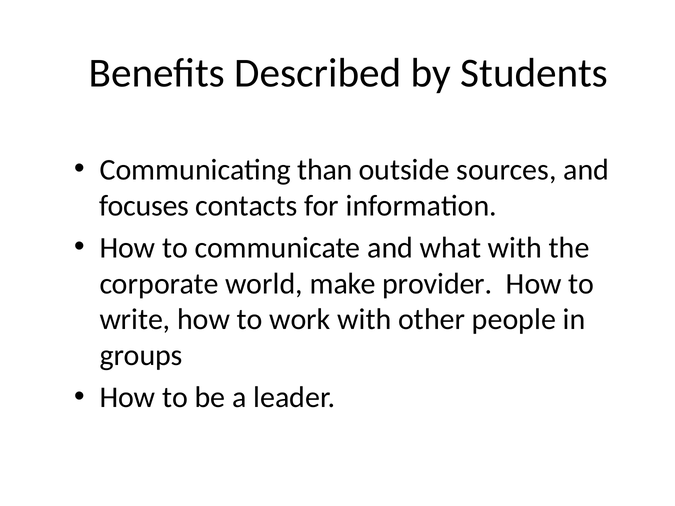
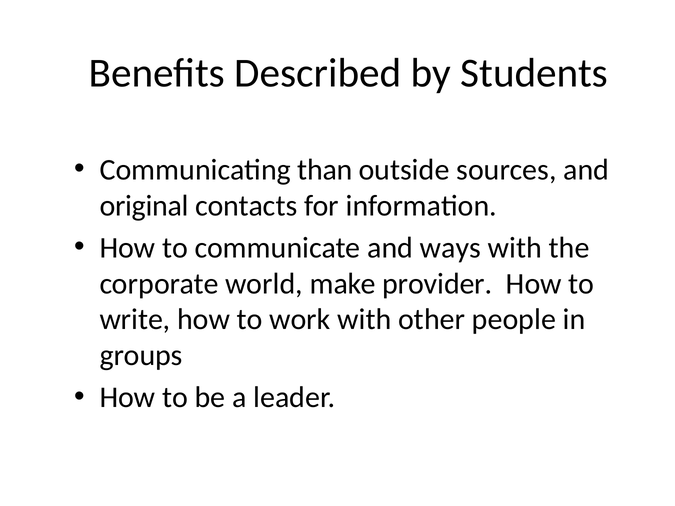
focuses: focuses -> original (144, 206)
what: what -> ways (450, 248)
